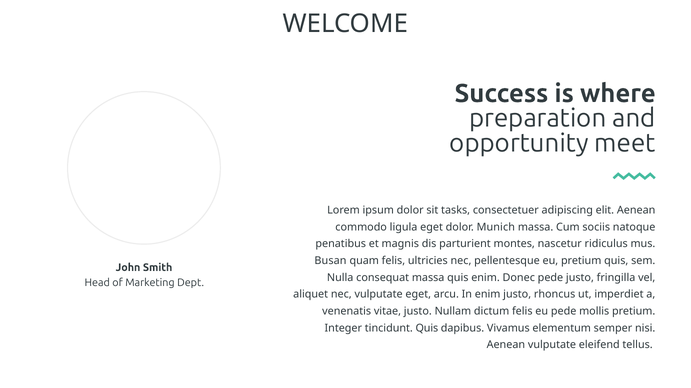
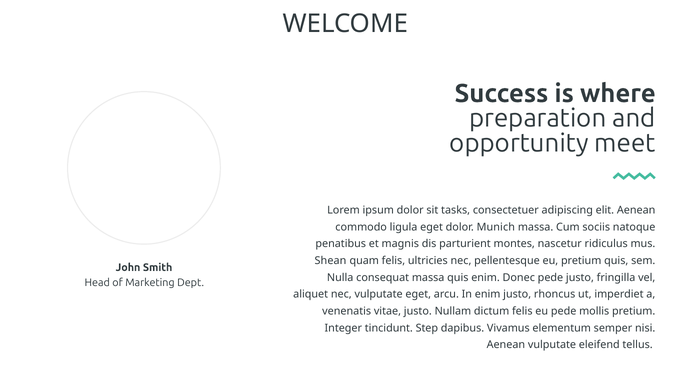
Busan: Busan -> Shean (330, 261)
tincidunt Quis: Quis -> Step (427, 329)
